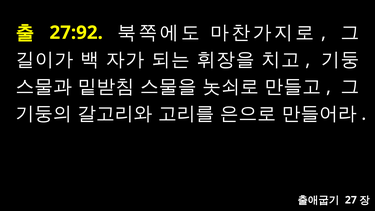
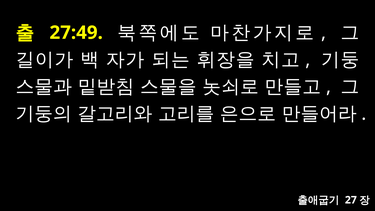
27:92: 27:92 -> 27:49 (76, 33)
